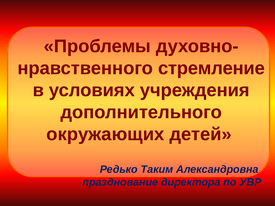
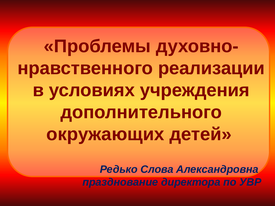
стремление: стремление -> реализации (211, 68)
Таким: Таким -> Слова (157, 170)
